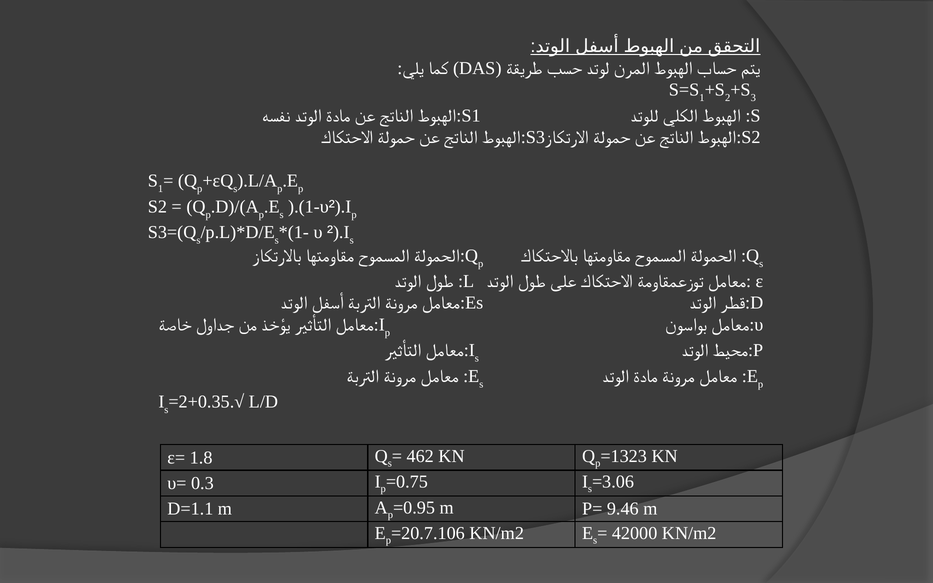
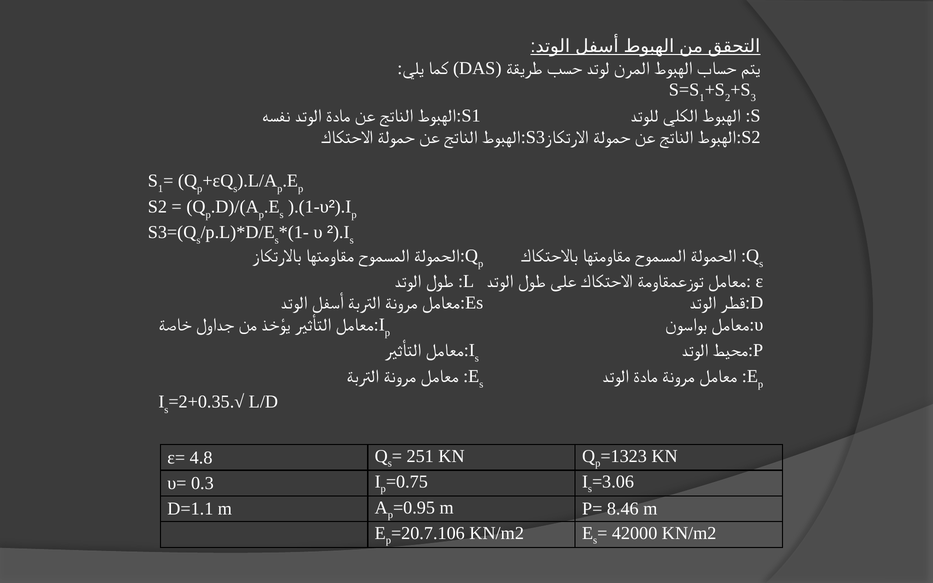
1.8: 1.8 -> 4.8 (201, 458)
462: 462 -> 251 (420, 456)
9.46: 9.46 -> 8.46 (623, 509)
